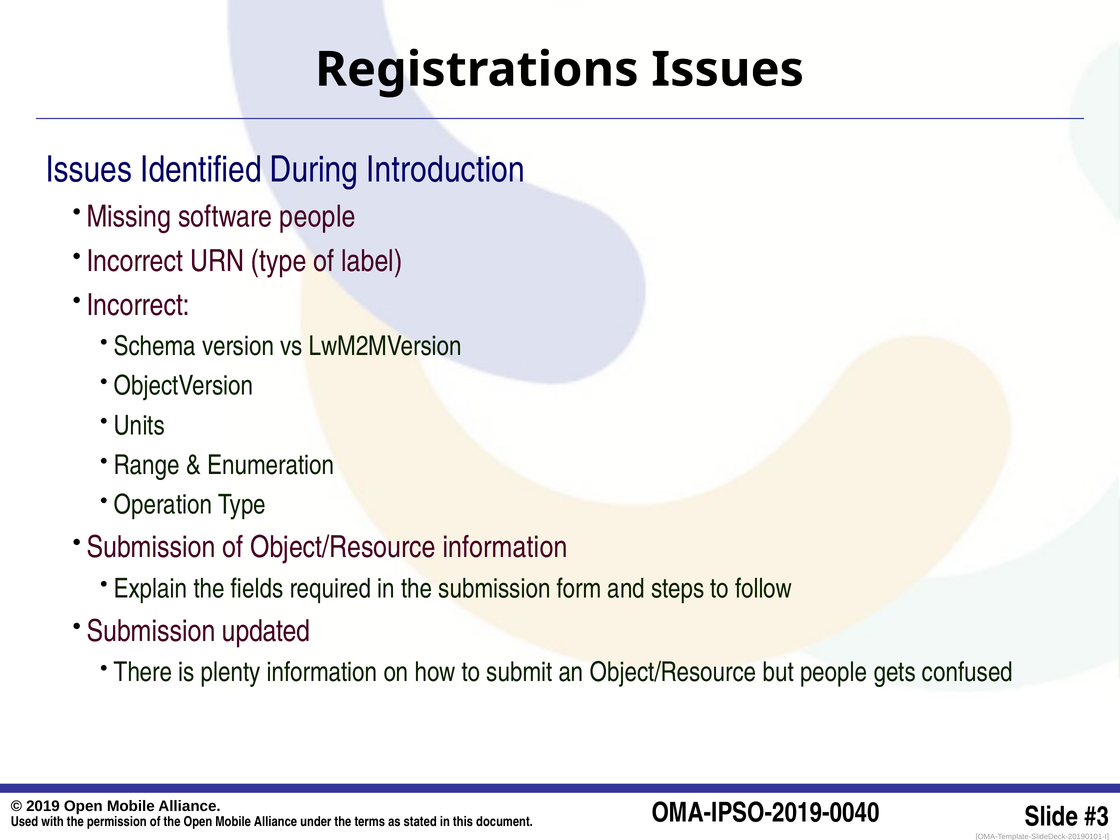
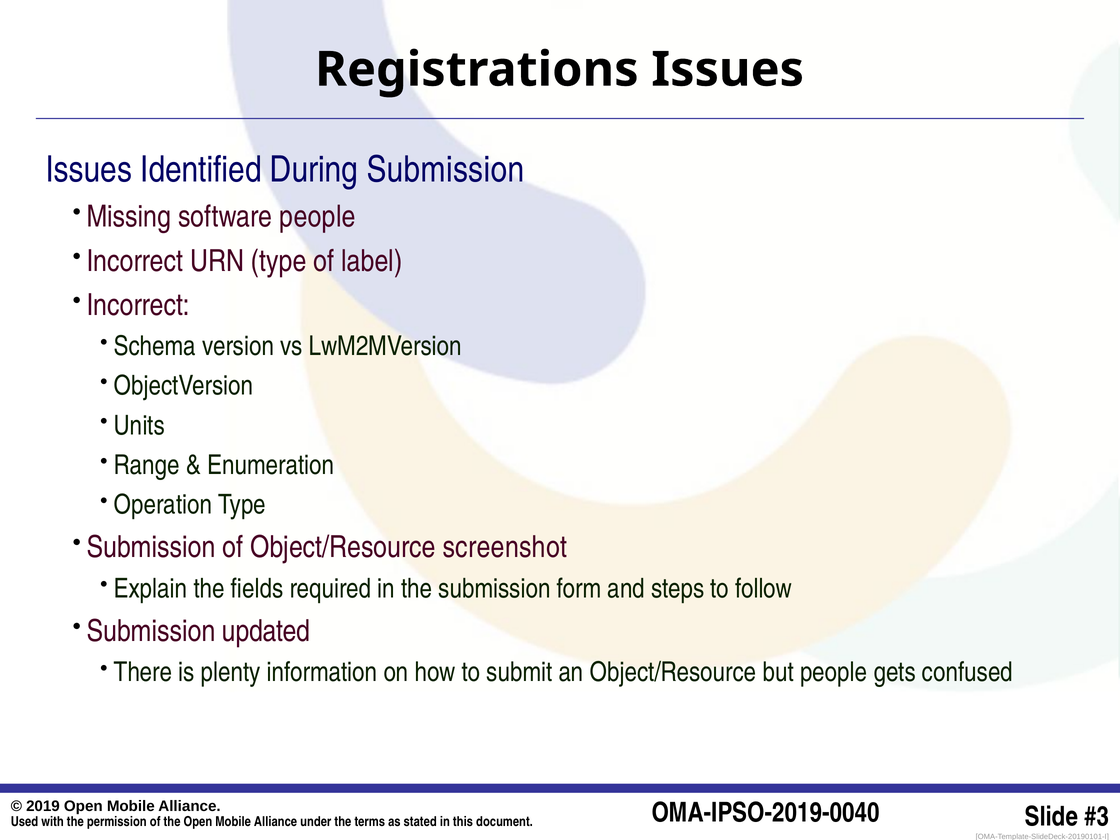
During Introduction: Introduction -> Submission (446, 170)
Object/Resource information: information -> screenshot (505, 547)
